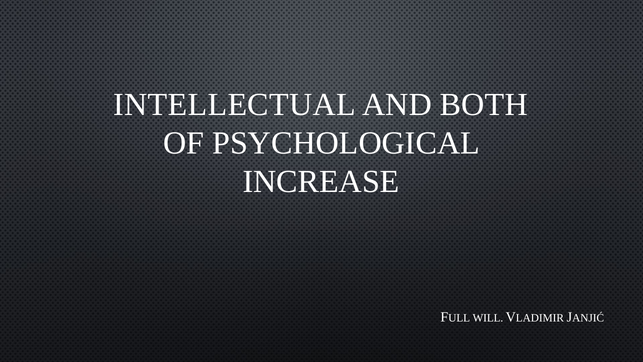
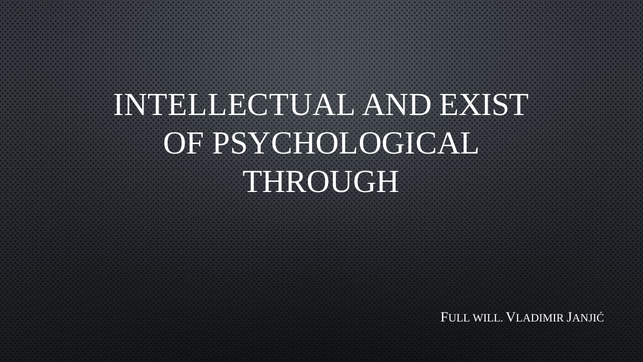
BOTH: BOTH -> EXIST (484, 104)
INCREASE: INCREASE -> THROUGH (321, 181)
